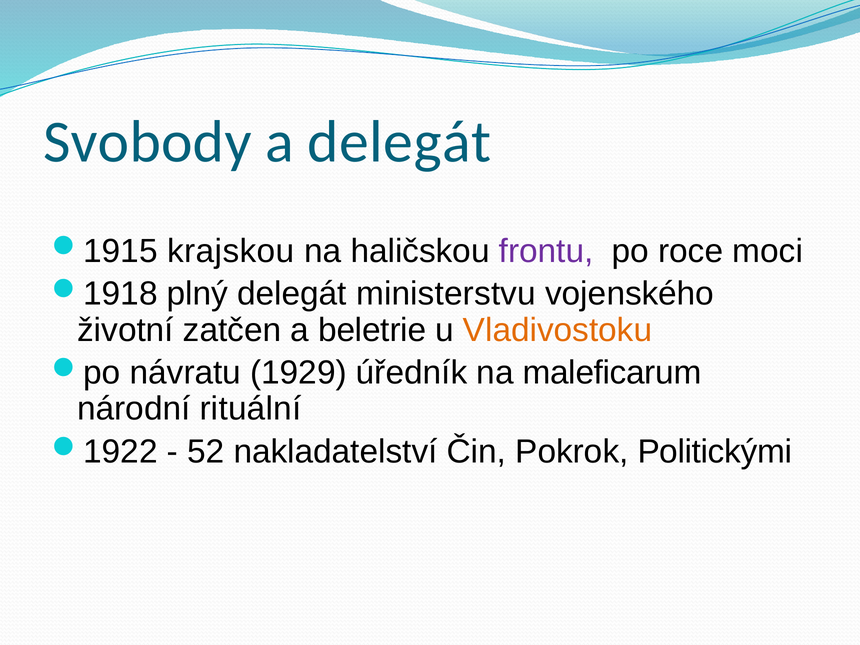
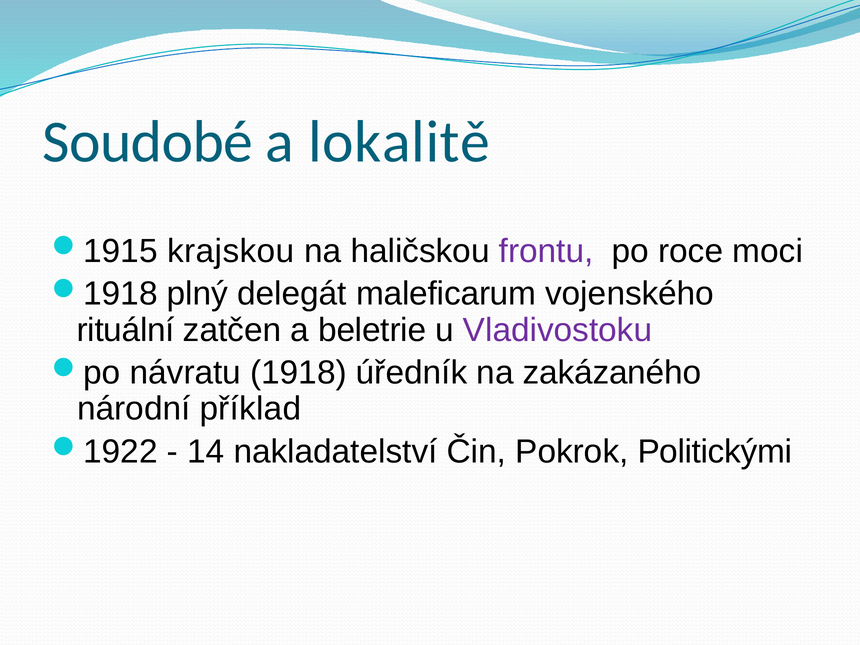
Svobody: Svobody -> Soudobé (148, 142)
a delegát: delegát -> lokalitě (399, 142)
ministerstvu: ministerstvu -> maleficarum (446, 294)
životní: životní -> rituální (126, 330)
Vladivostoku colour: orange -> purple (558, 330)
1929: 1929 -> 1918 (298, 373)
maleficarum: maleficarum -> zakázaného (612, 373)
rituální: rituální -> příklad (250, 409)
52: 52 -> 14 (206, 452)
